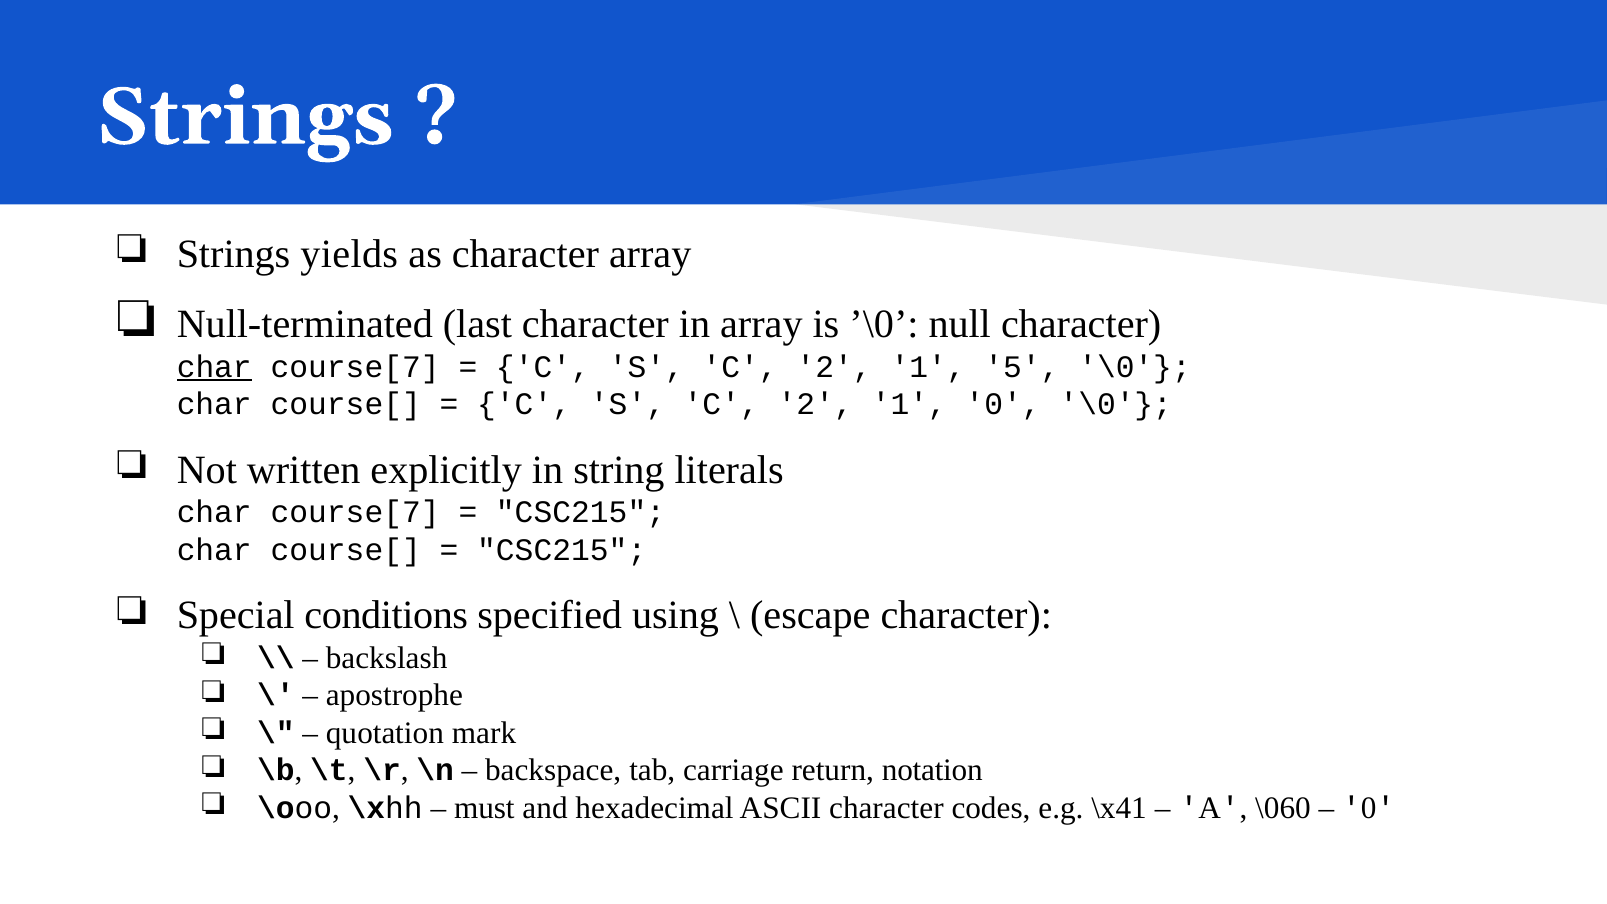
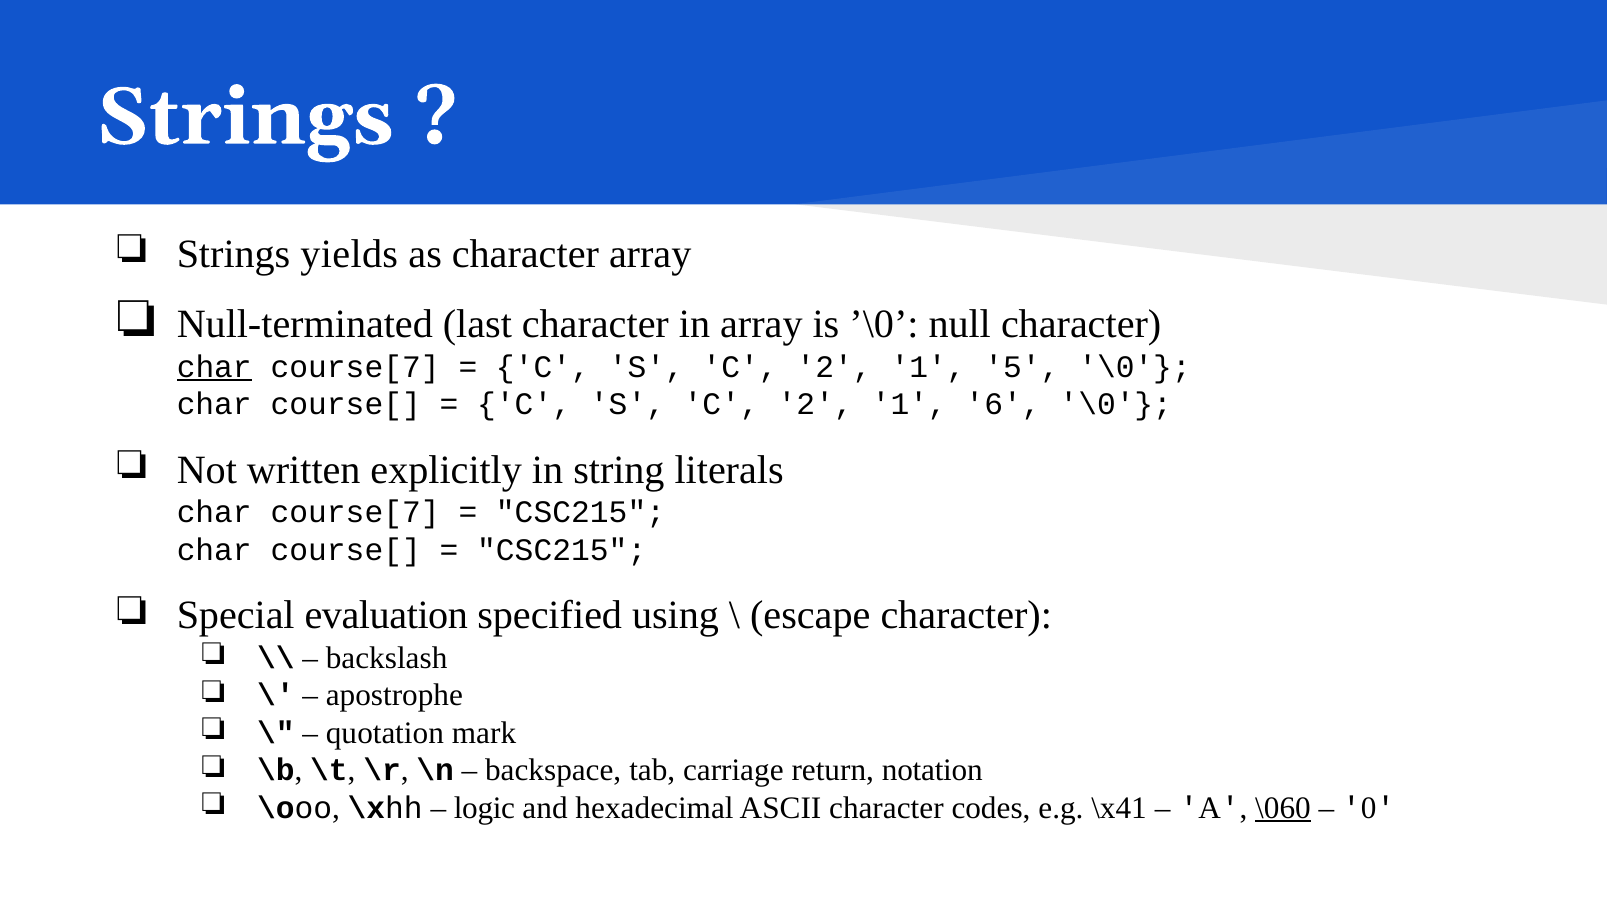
1 0: 0 -> 6 (1003, 404)
conditions: conditions -> evaluation (386, 616)
must: must -> logic (484, 808)
\060 underline: none -> present (1283, 808)
